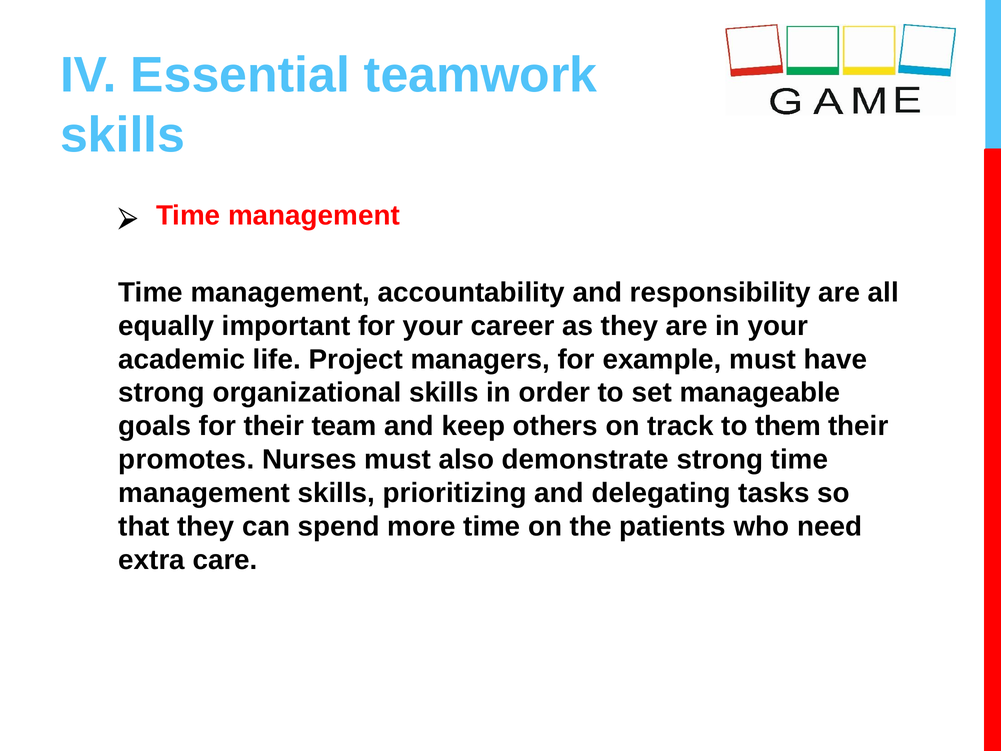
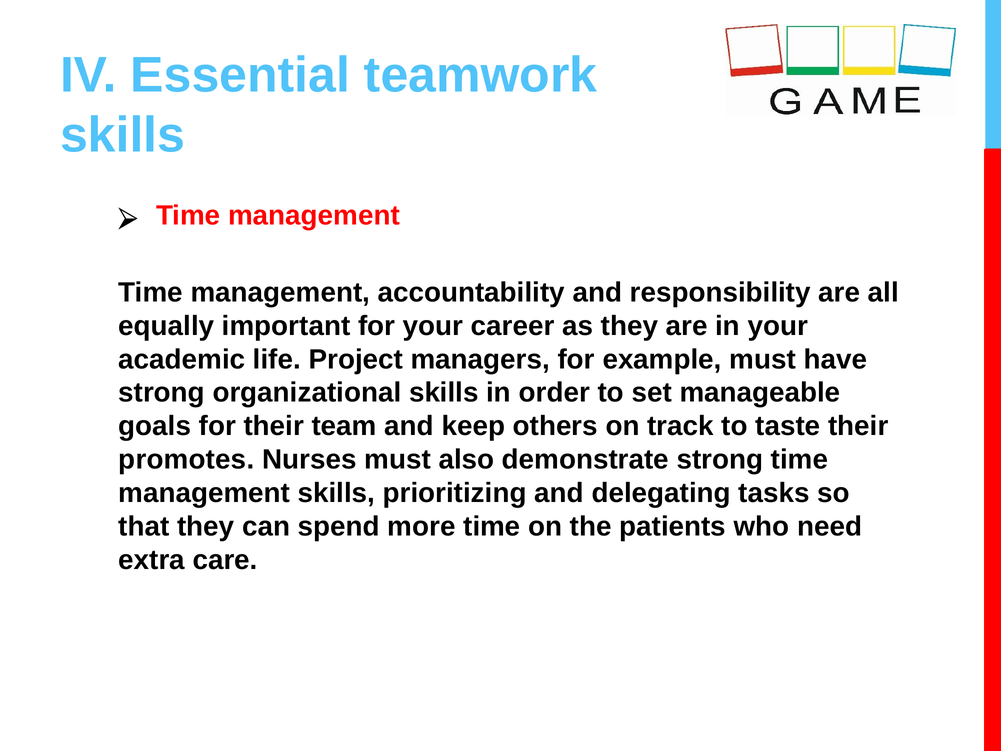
them: them -> taste (788, 426)
